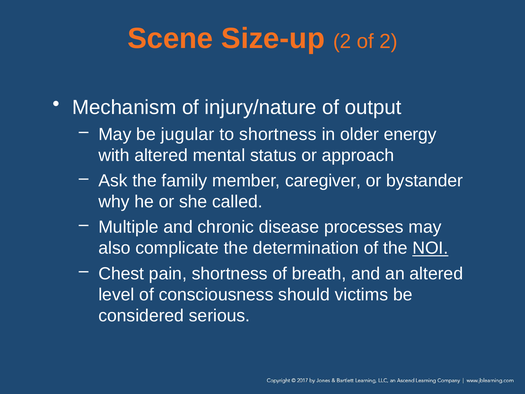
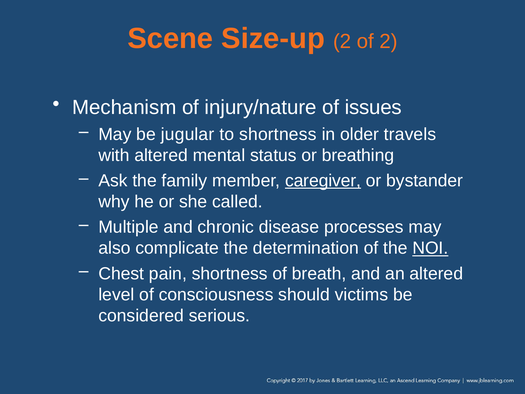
output: output -> issues (373, 107)
energy: energy -> travels (410, 134)
approach: approach -> breathing (358, 155)
caregiver underline: none -> present (323, 181)
